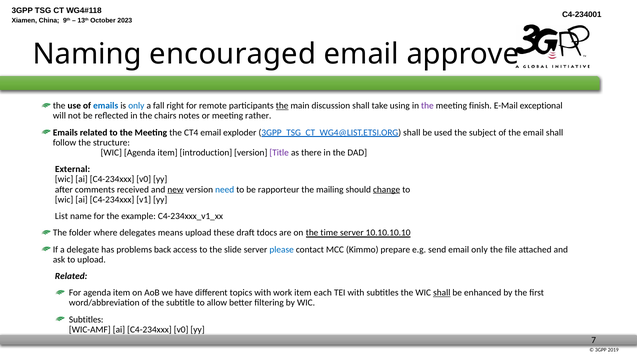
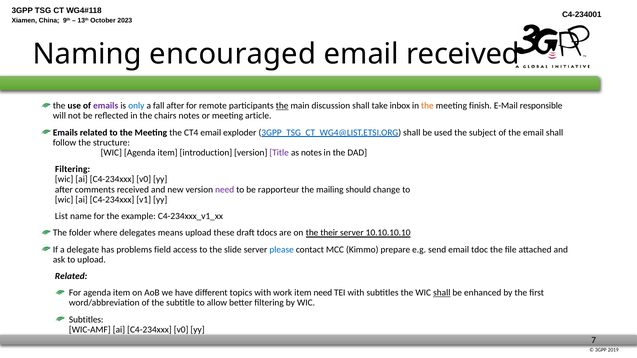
email approve: approve -> received (463, 54)
emails colour: blue -> purple (106, 106)
fall right: right -> after (175, 106)
using: using -> inbox (400, 106)
the colour: purple -> orange (427, 106)
exceptional: exceptional -> responsible (541, 106)
rather: rather -> article (258, 116)
as there: there -> notes (311, 153)
External: External -> Filtering (73, 170)
new underline: present -> none (175, 190)
need colour: blue -> purple (225, 190)
change underline: present -> none (387, 190)
time: time -> their (329, 233)
back: back -> field (163, 250)
email only: only -> tdoc (480, 250)
item each: each -> need (323, 293)
